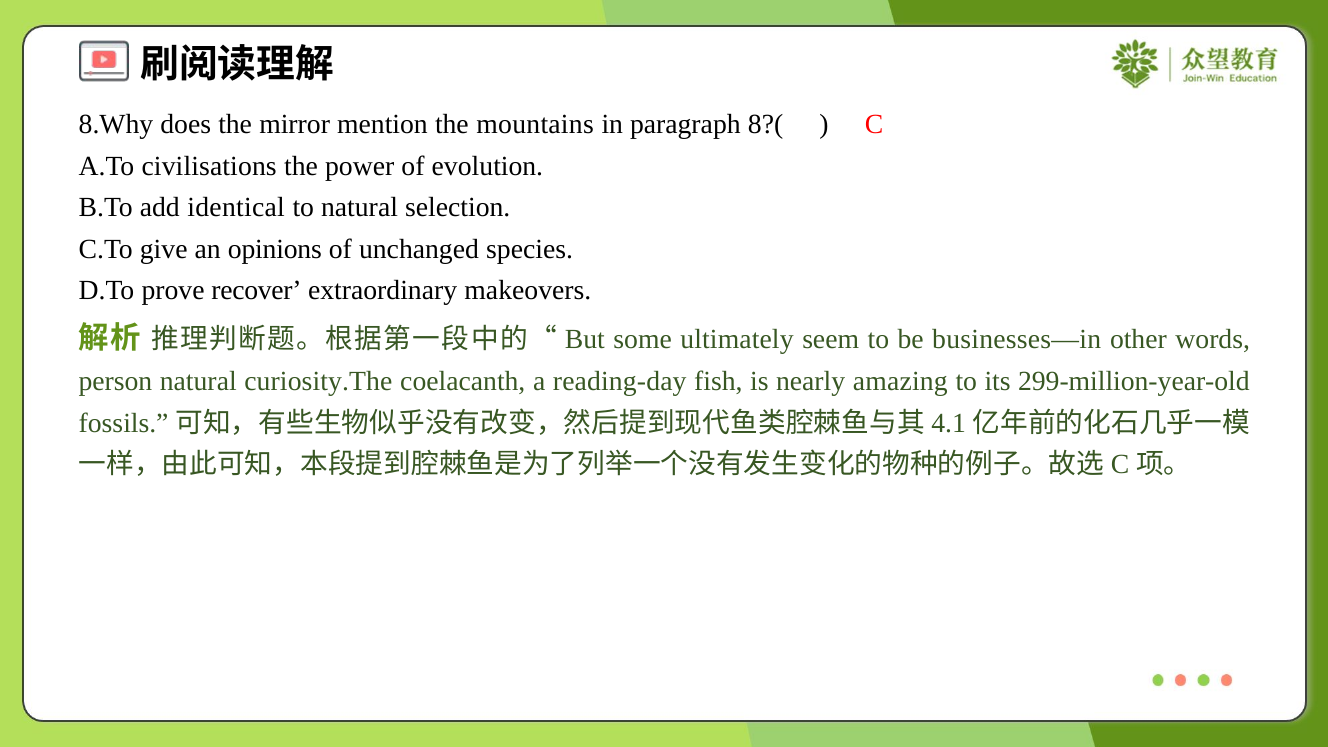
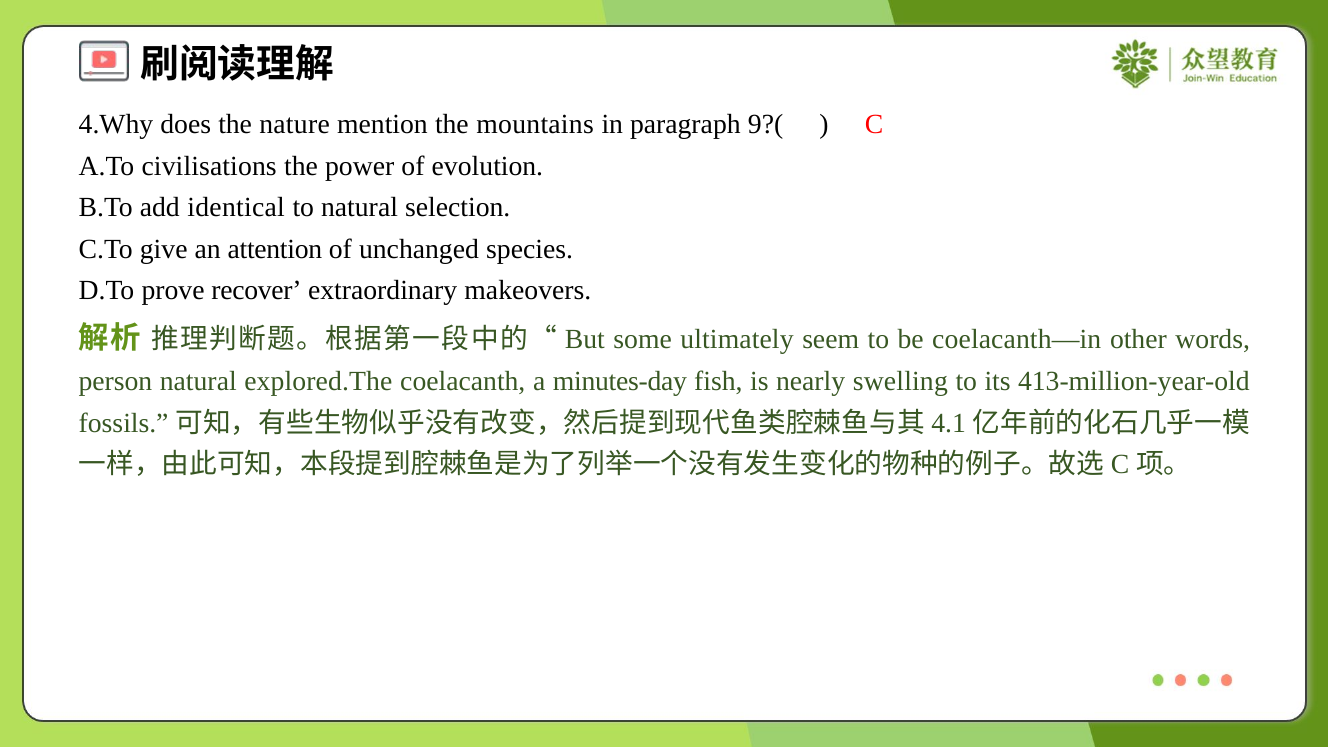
8.Why: 8.Why -> 4.Why (116, 124)
mirror: mirror -> nature (295, 124)
8?(: 8?( -> 9?( (766, 124)
opinions: opinions -> attention (275, 249)
businesses—in: businesses—in -> coelacanth—in (1017, 340)
curiosity.The: curiosity.The -> explored.The (318, 382)
reading-day: reading-day -> minutes-day (620, 382)
amazing: amazing -> swelling (900, 382)
299-million-year-old: 299-million-year-old -> 413-million-year-old (1134, 382)
